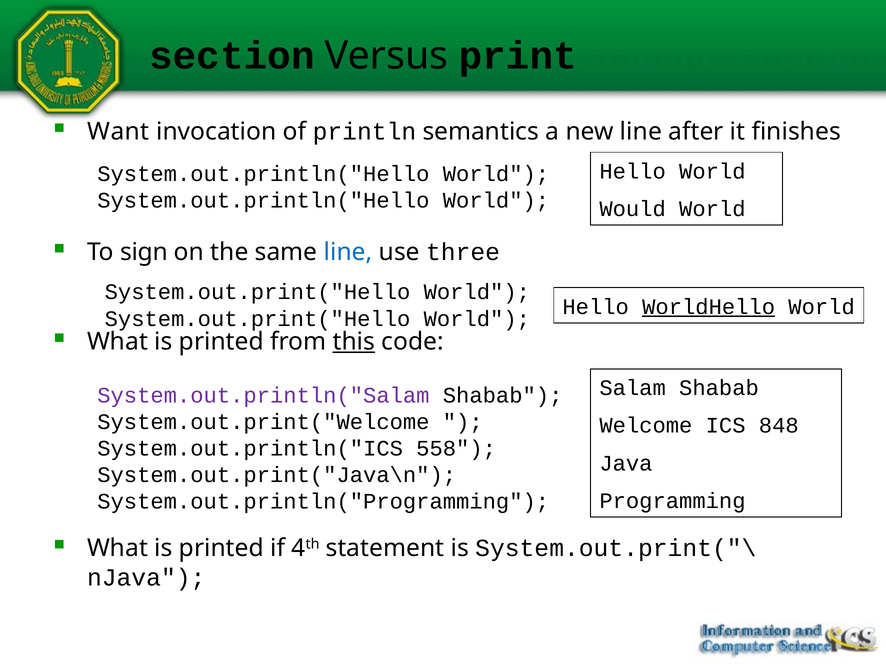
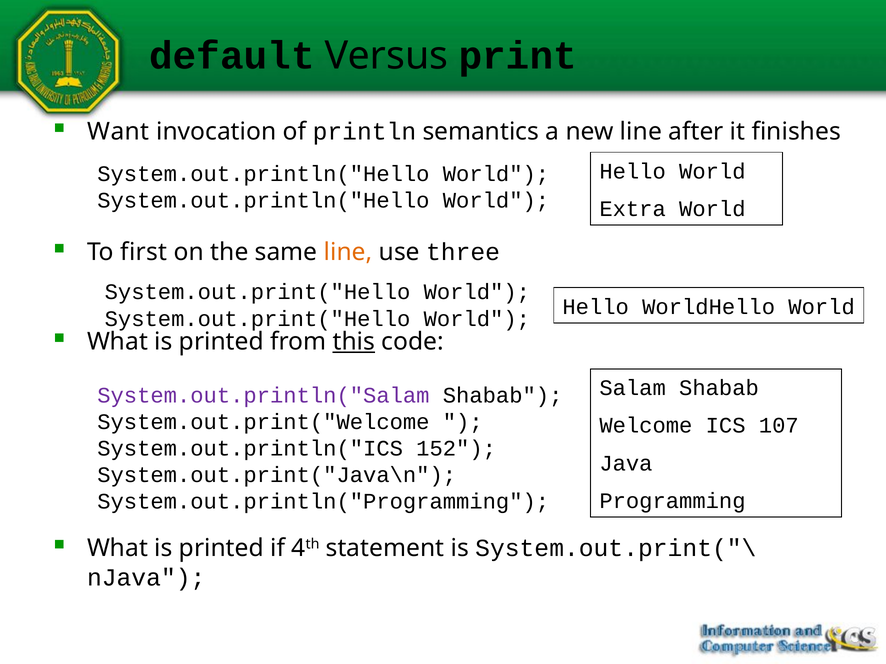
section: section -> default (232, 56)
Would: Would -> Extra (633, 209)
sign: sign -> first (144, 252)
line colour: blue -> orange (348, 252)
WorldHello underline: present -> none (709, 307)
848: 848 -> 107 (779, 426)
558: 558 -> 152 (456, 449)
